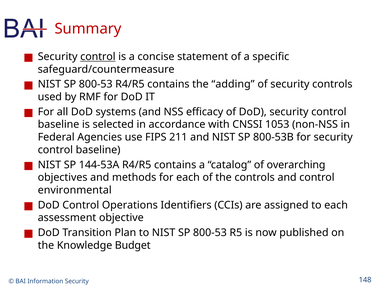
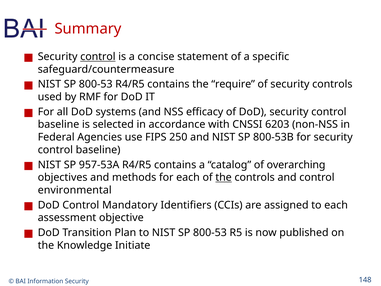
adding: adding -> require (233, 84)
1053: 1053 -> 6203 (277, 124)
211: 211 -> 250 (178, 137)
144-53A: 144-53A -> 957-53A (99, 165)
the underline: none -> present (224, 177)
Operations: Operations -> Mandatory (130, 205)
Budget: Budget -> Initiate (133, 245)
